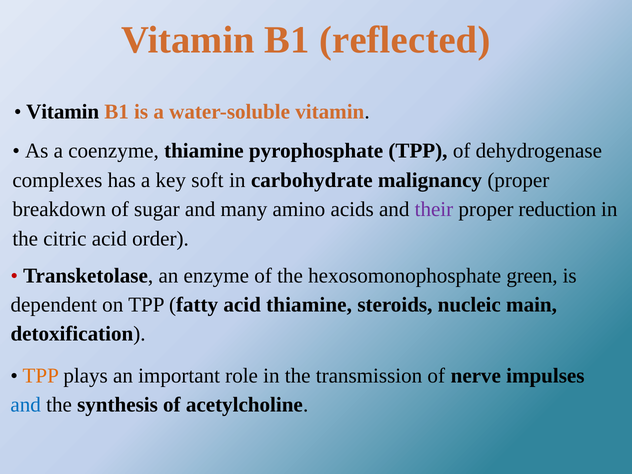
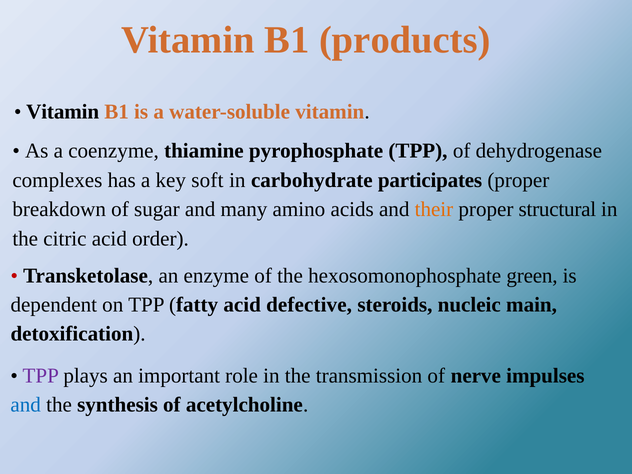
reflected: reflected -> products (405, 40)
malignancy: malignancy -> participates (430, 180)
their colour: purple -> orange (434, 210)
reduction: reduction -> structural (557, 210)
acid thiamine: thiamine -> defective (309, 305)
TPP colour: orange -> purple (41, 376)
